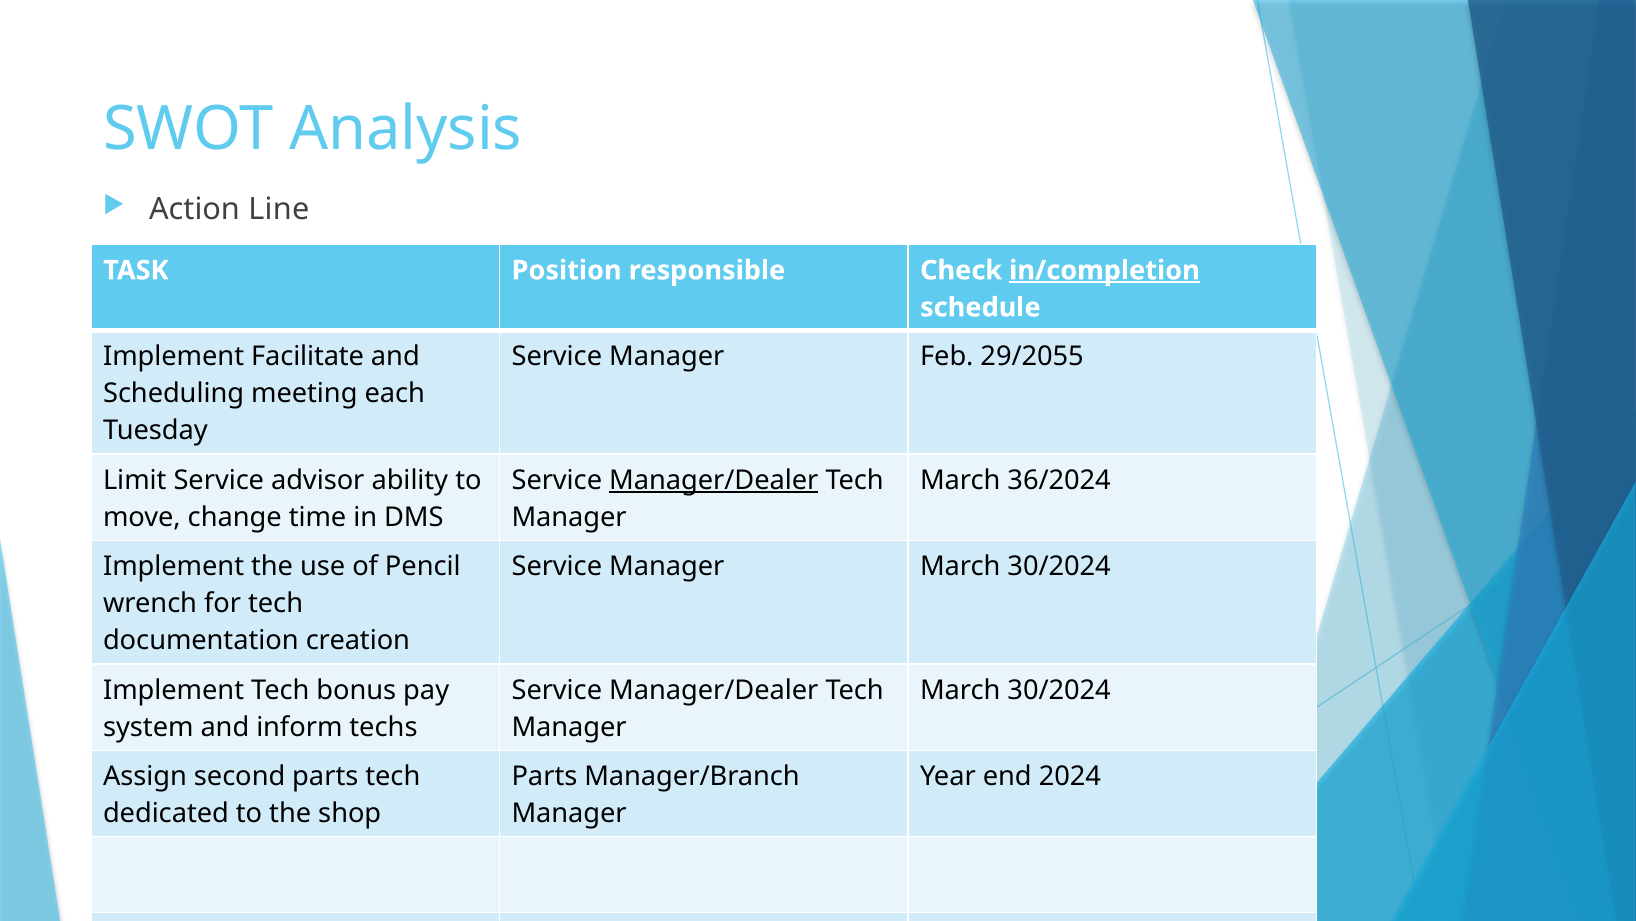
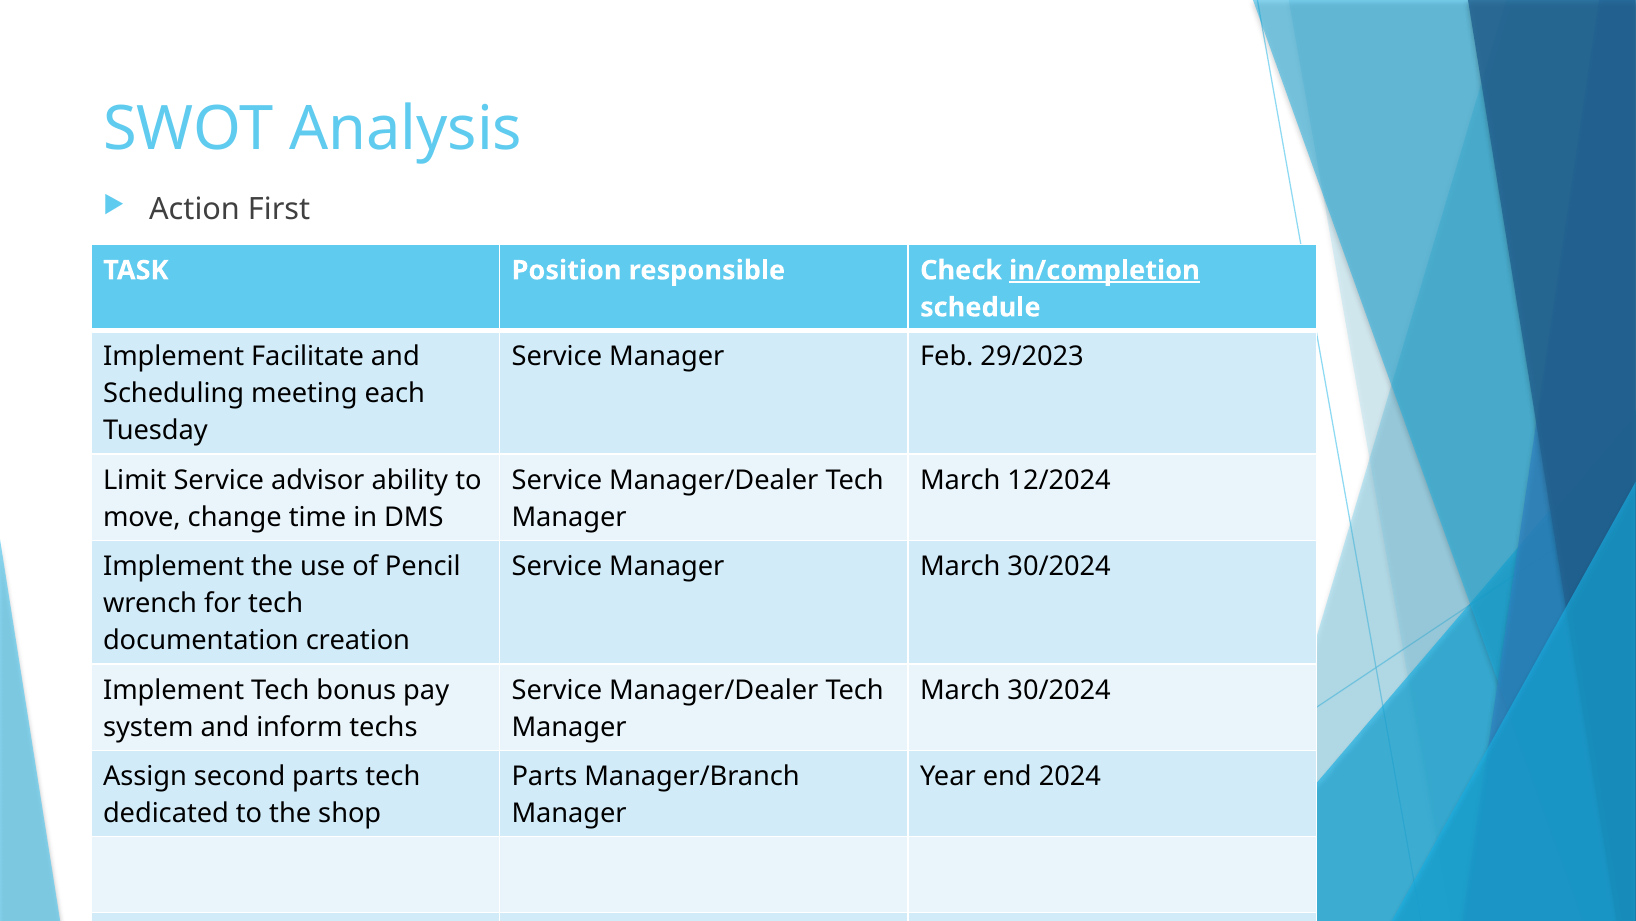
Line: Line -> First (279, 209)
29/2055: 29/2055 -> 29/2023 (1032, 357)
Manager/Dealer underline: present -> none (714, 480)
36/2024: 36/2024 -> 12/2024 (1059, 480)
